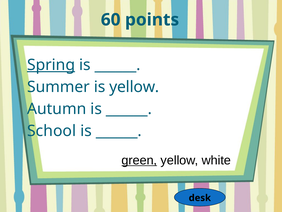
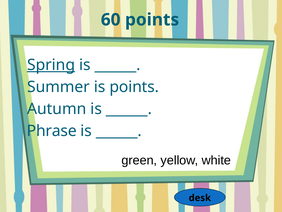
is yellow: yellow -> points (134, 87)
School: School -> Phrase (52, 131)
green underline: present -> none (139, 160)
